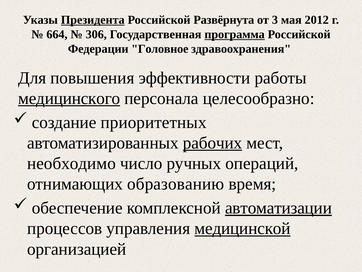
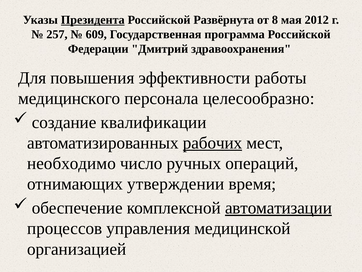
3: 3 -> 8 (275, 20)
664: 664 -> 257 (57, 34)
306: 306 -> 609 (96, 34)
программа underline: present -> none (235, 34)
Головное: Головное -> Дмитрий (160, 49)
медицинского underline: present -> none (69, 98)
приоритетных: приоритетных -> квалификации (154, 122)
образованию: образованию -> утверждении (176, 184)
медицинской underline: present -> none (242, 228)
